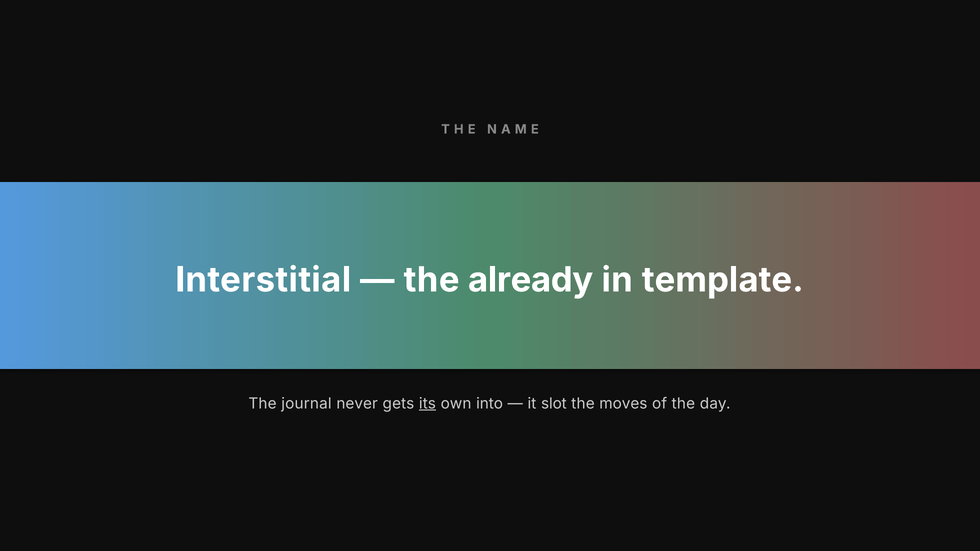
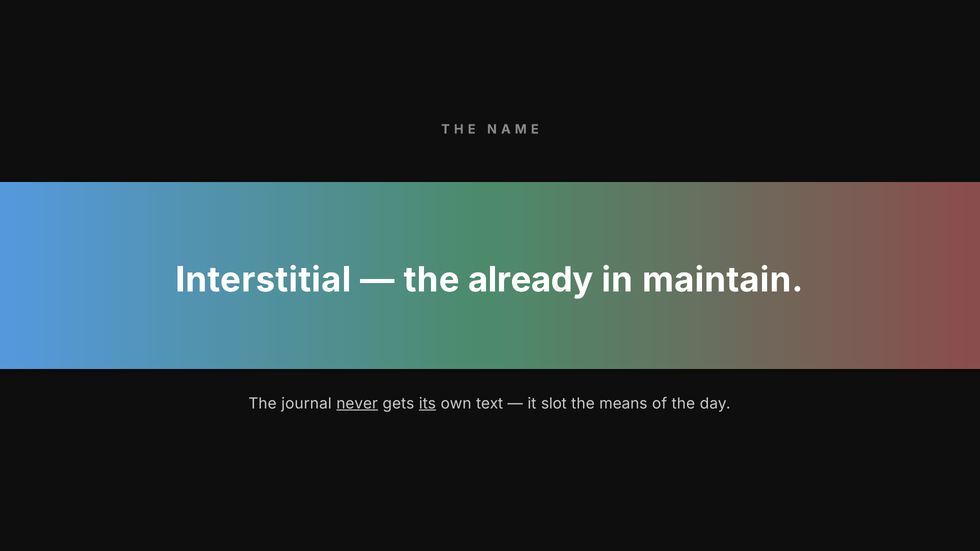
template: template -> maintain (723, 280)
never underline: none -> present (357, 404)
into: into -> text (490, 404)
moves: moves -> means (623, 404)
